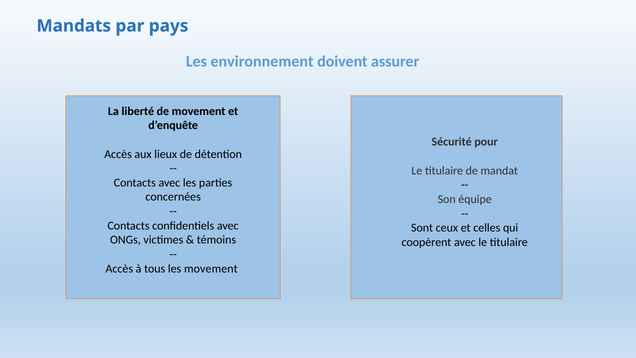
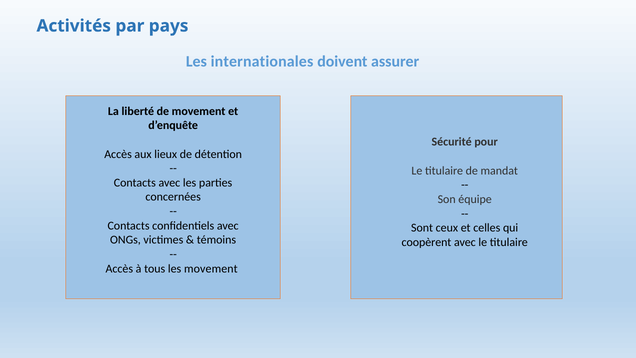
Mandats: Mandats -> Activités (74, 26)
environnement: environnement -> internationales (262, 62)
